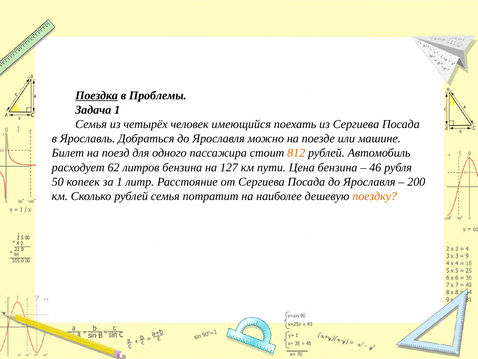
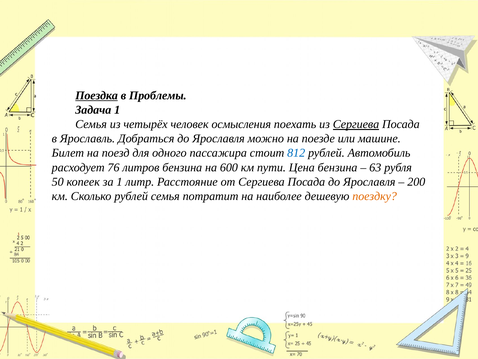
имеющийся: имеющийся -> осмысления (241, 124)
Сергиева underline: none -> present (356, 124)
812 colour: orange -> blue (296, 153)
62: 62 -> 76 (114, 167)
127: 127 -> 600 (229, 167)
46: 46 -> 63 (375, 167)
